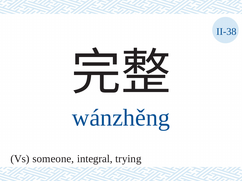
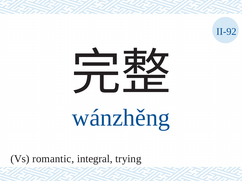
II-38: II-38 -> II-92 (226, 32)
someone: someone -> romantic (53, 159)
